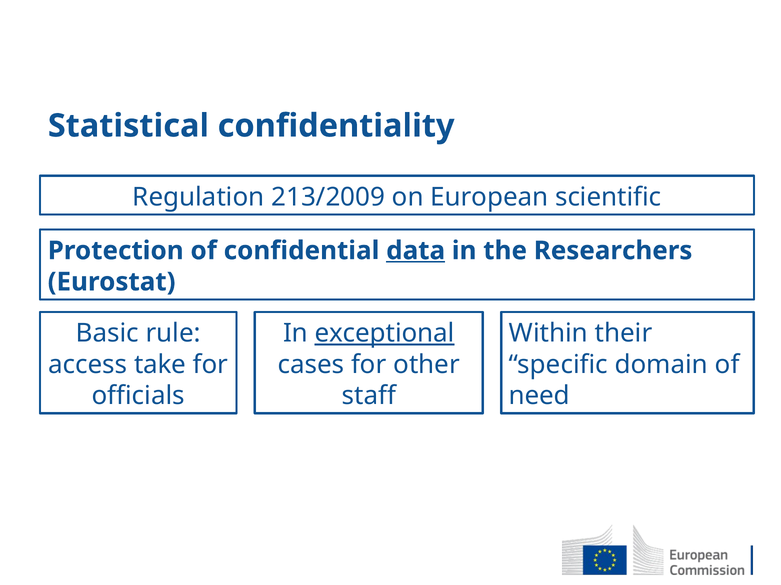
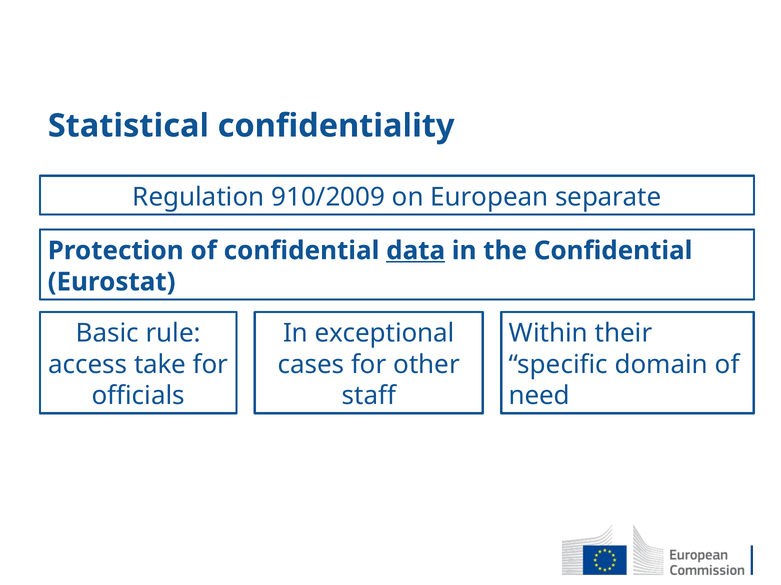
213/2009: 213/2009 -> 910/2009 (328, 197)
scientific: scientific -> separate (608, 197)
the Researchers: Researchers -> Confidential (613, 251)
exceptional underline: present -> none (385, 334)
